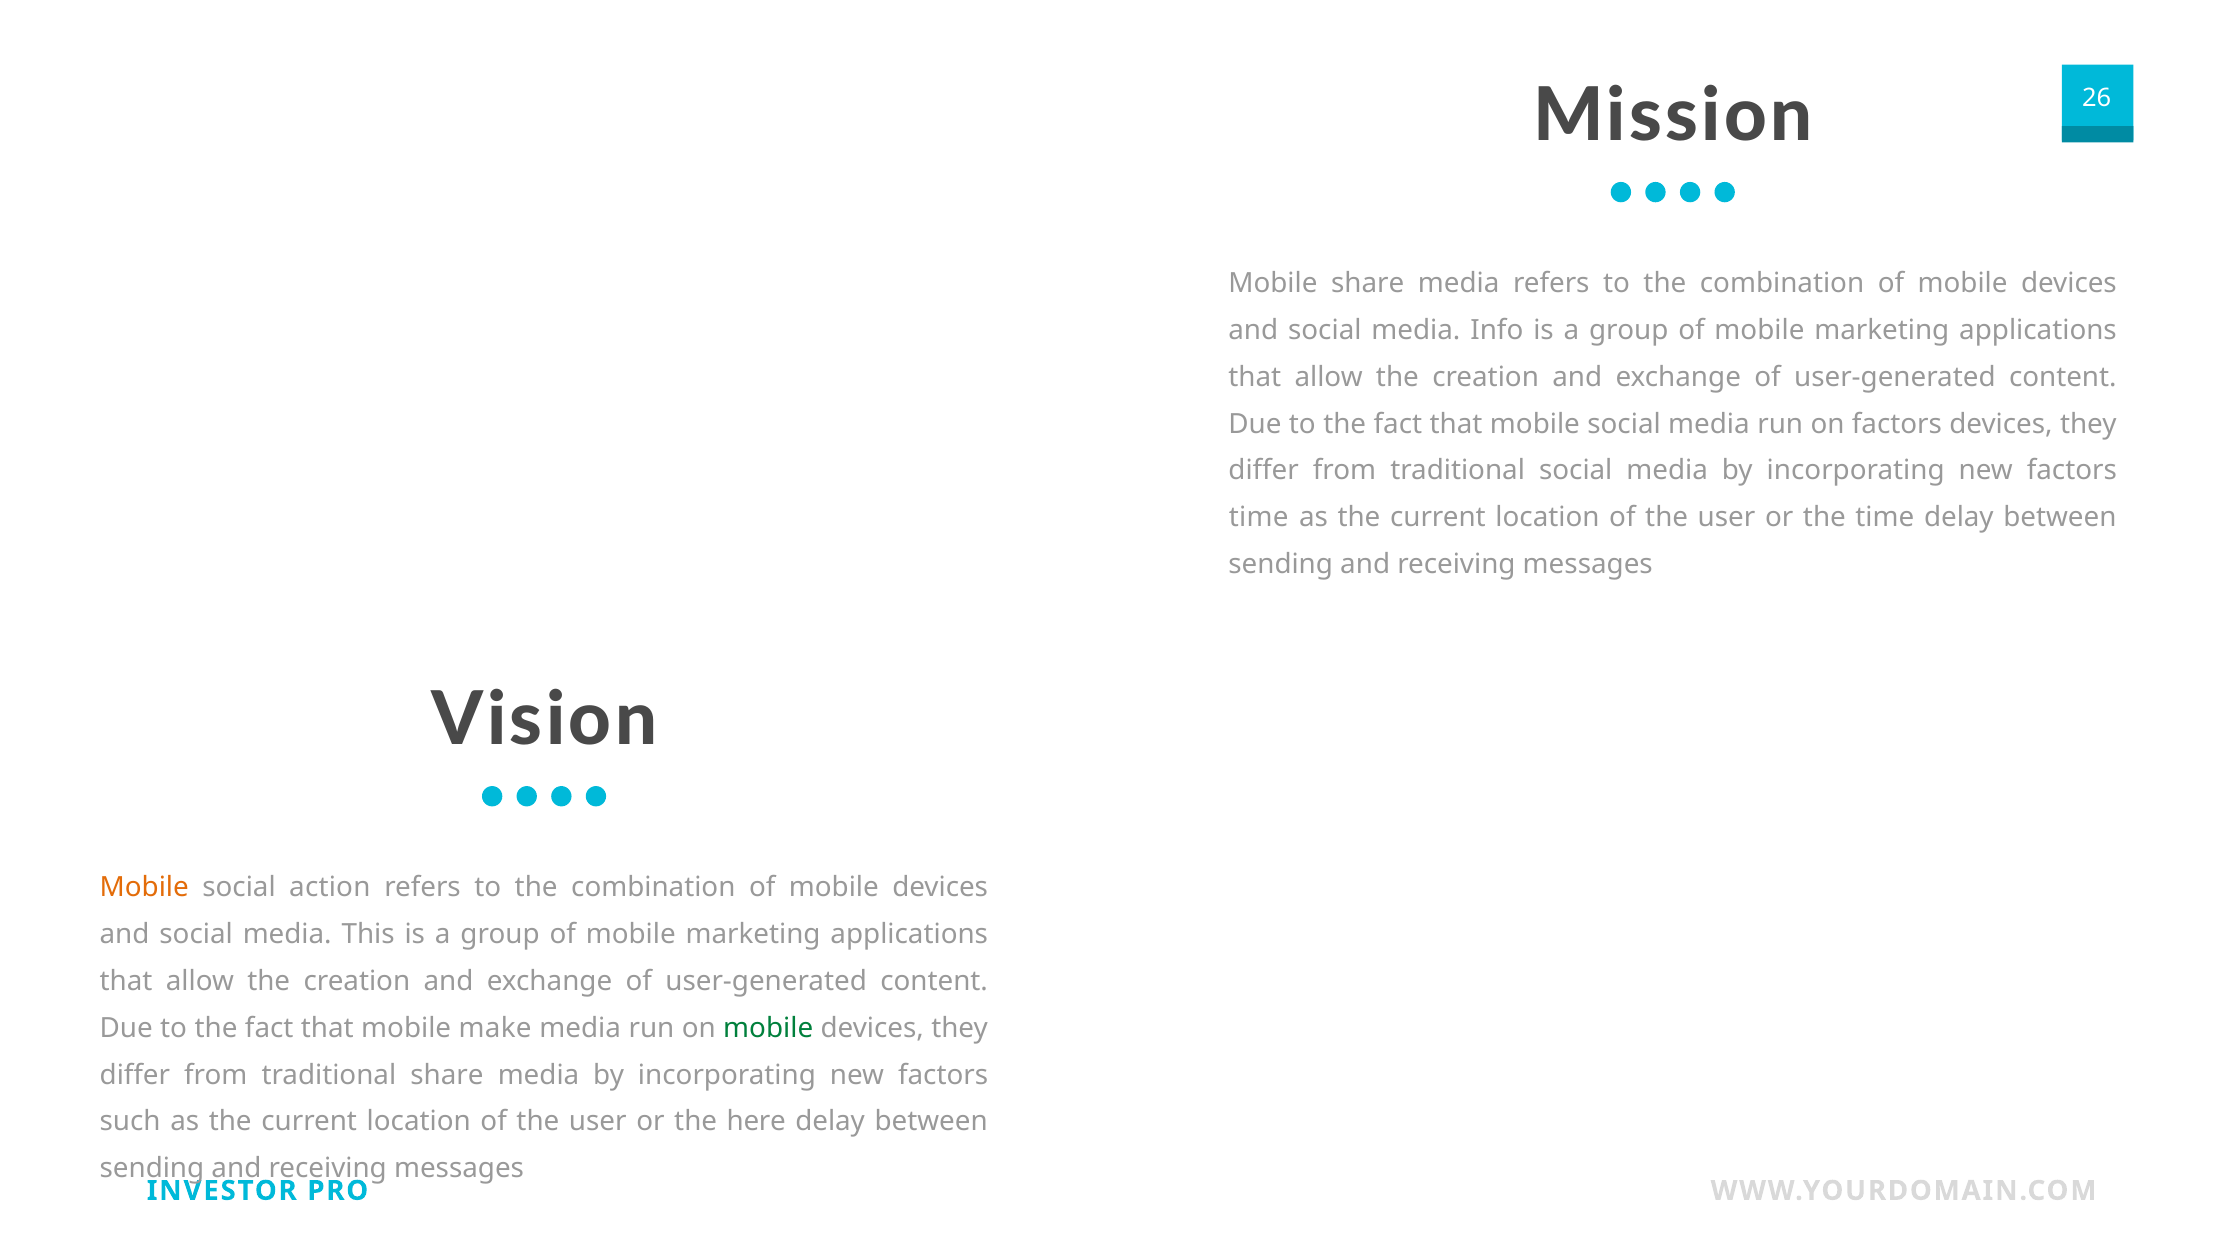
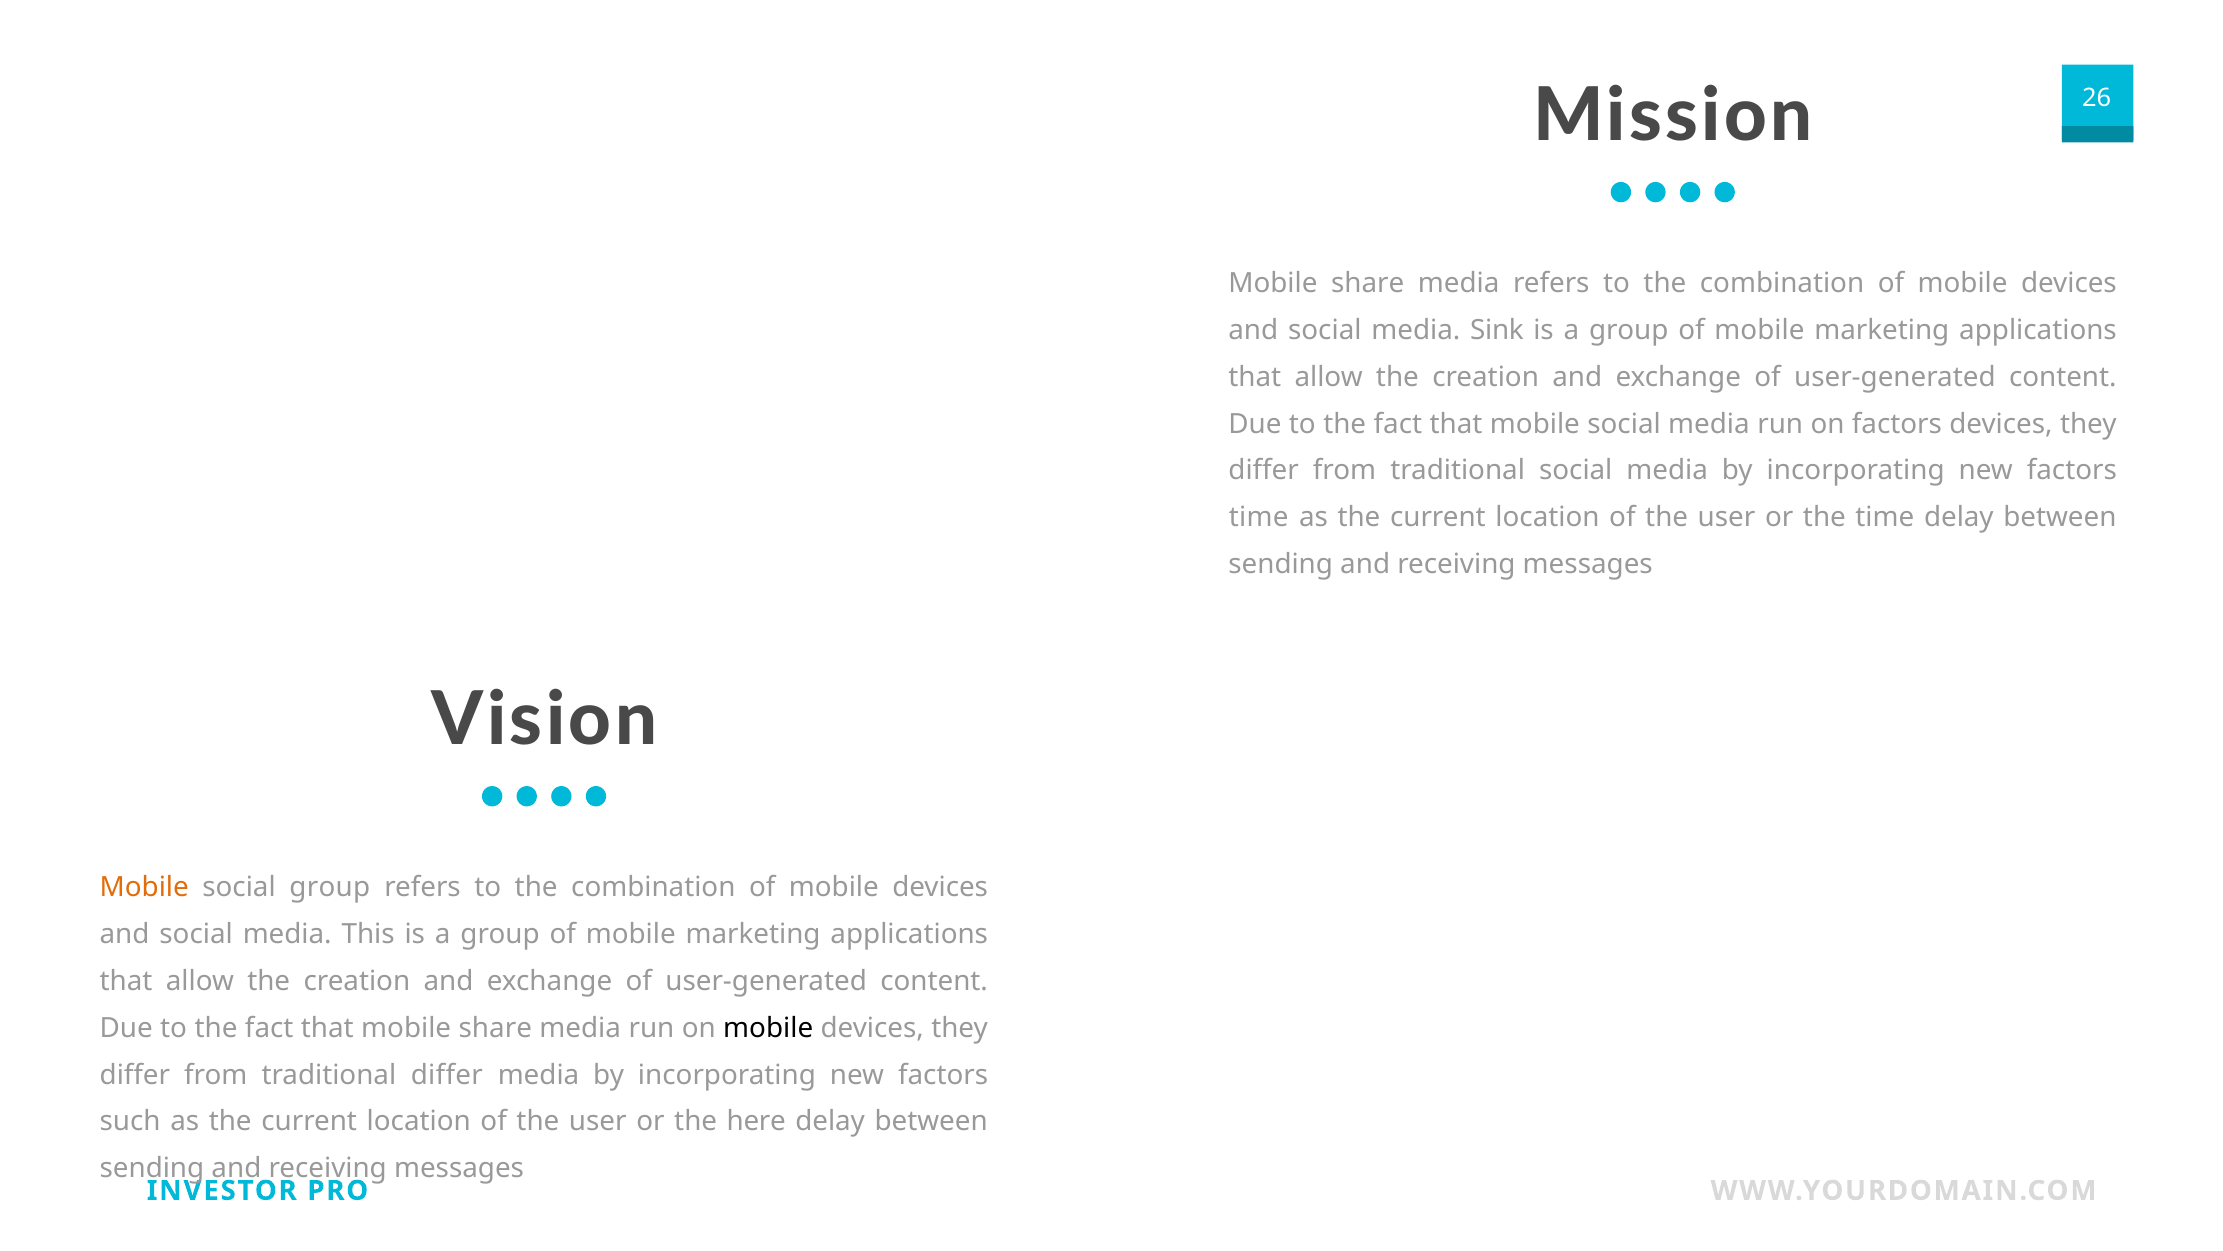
Info: Info -> Sink (1497, 330)
social action: action -> group (330, 888)
that mobile make: make -> share (495, 1028)
mobile colour: green -> black (768, 1028)
traditional share: share -> differ (447, 1075)
